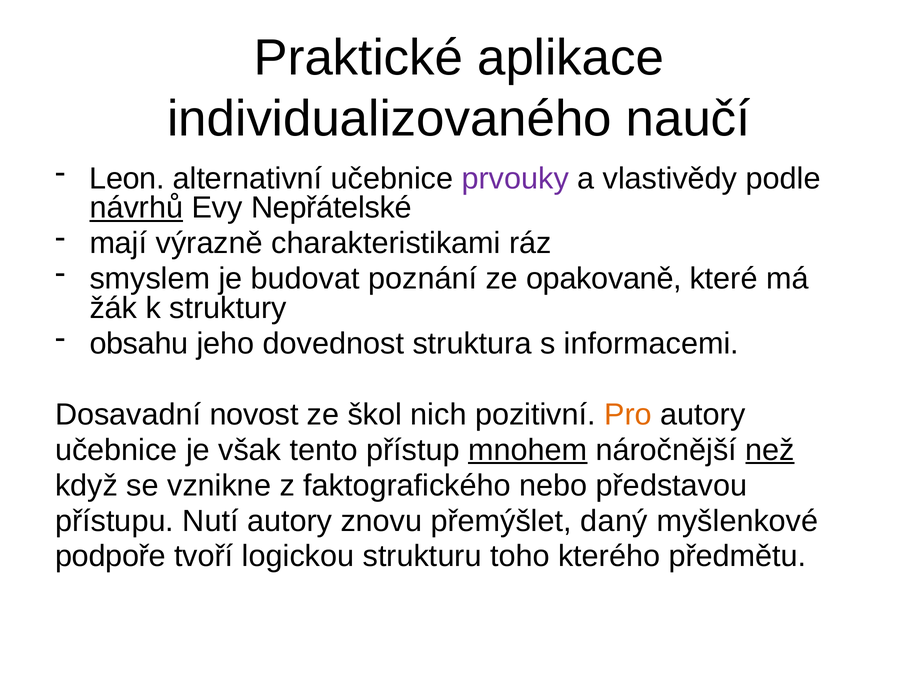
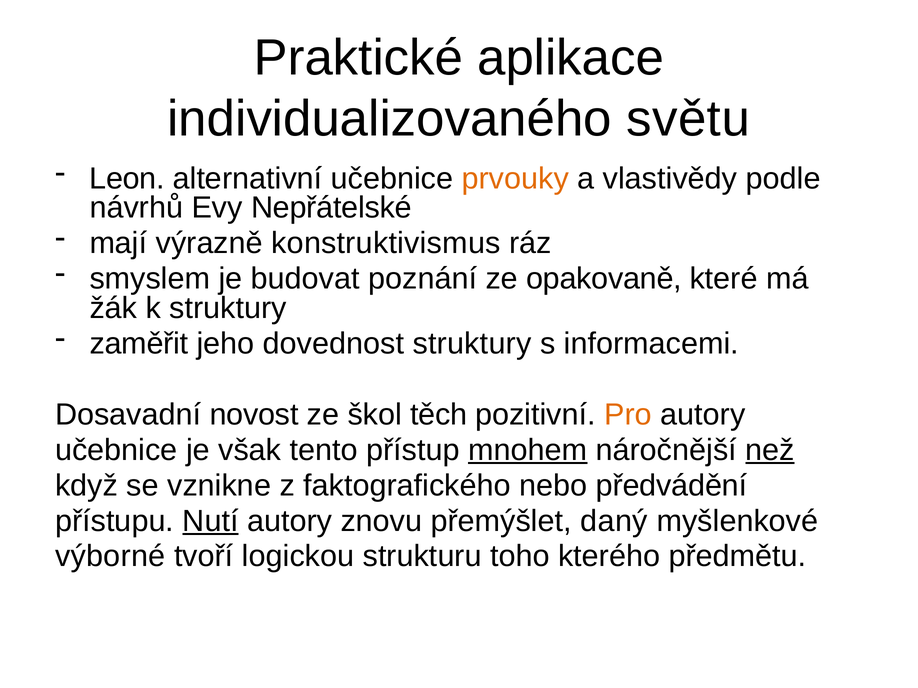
naučí: naučí -> světu (688, 119)
prvouky colour: purple -> orange (515, 179)
návrhů underline: present -> none (136, 208)
charakteristikami: charakteristikami -> konstruktivismus (386, 244)
obsahu: obsahu -> zaměřit (139, 344)
dovednost struktura: struktura -> struktury (472, 344)
nich: nich -> těch (439, 415)
představou: představou -> předvádění (672, 486)
Nutí underline: none -> present (211, 521)
podpoře: podpoře -> výborné (110, 557)
